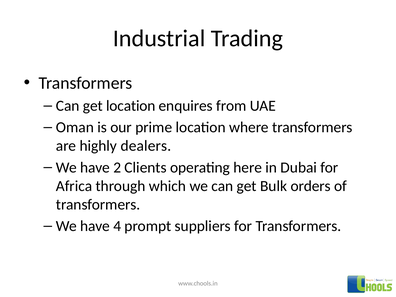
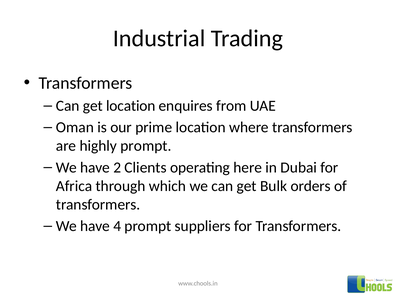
highly dealers: dealers -> prompt (146, 146)
